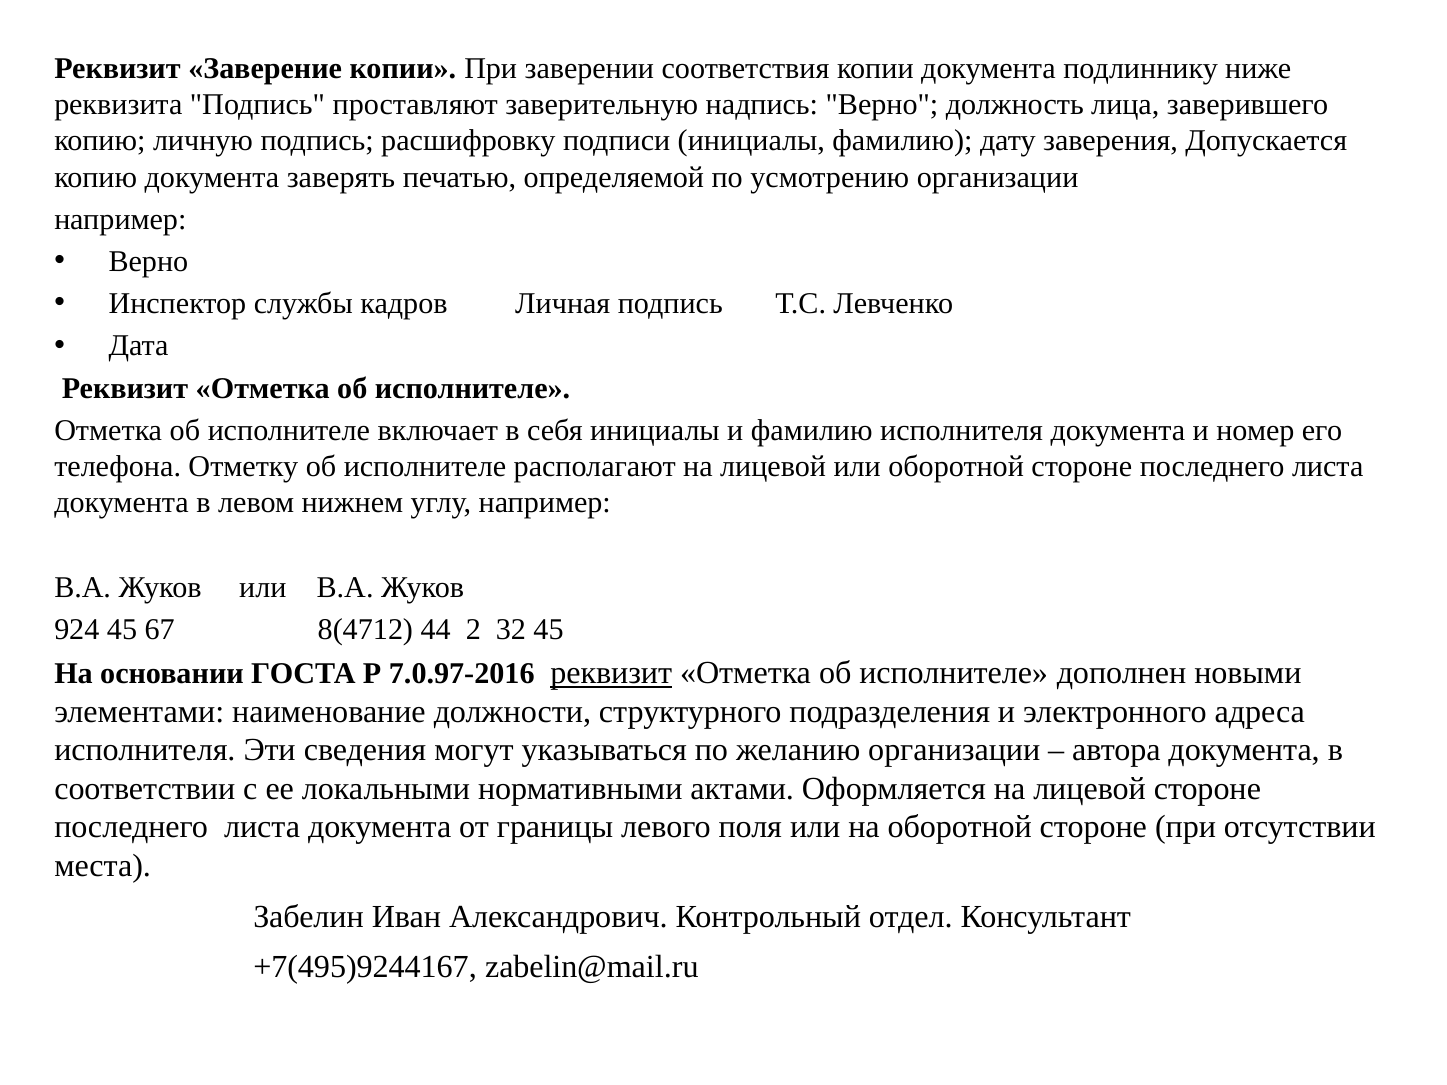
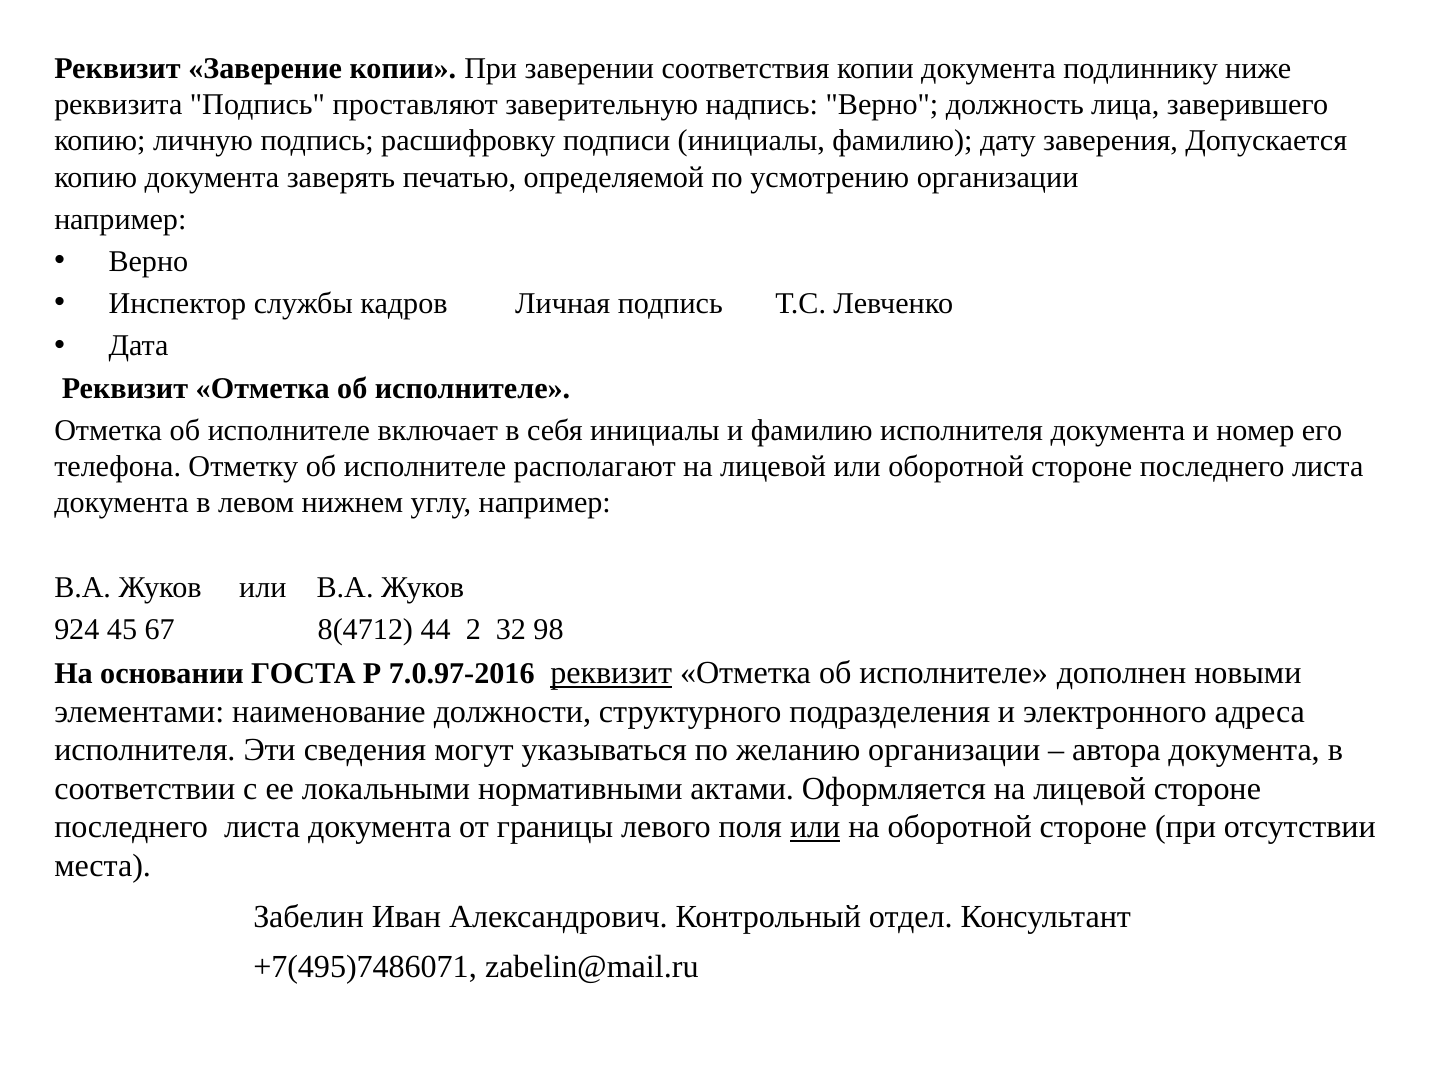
32 45: 45 -> 98 (549, 629)
или underline: none -> present (815, 827)
+7(495)9244167: +7(495)9244167 -> +7(495)7486071 (365, 967)
